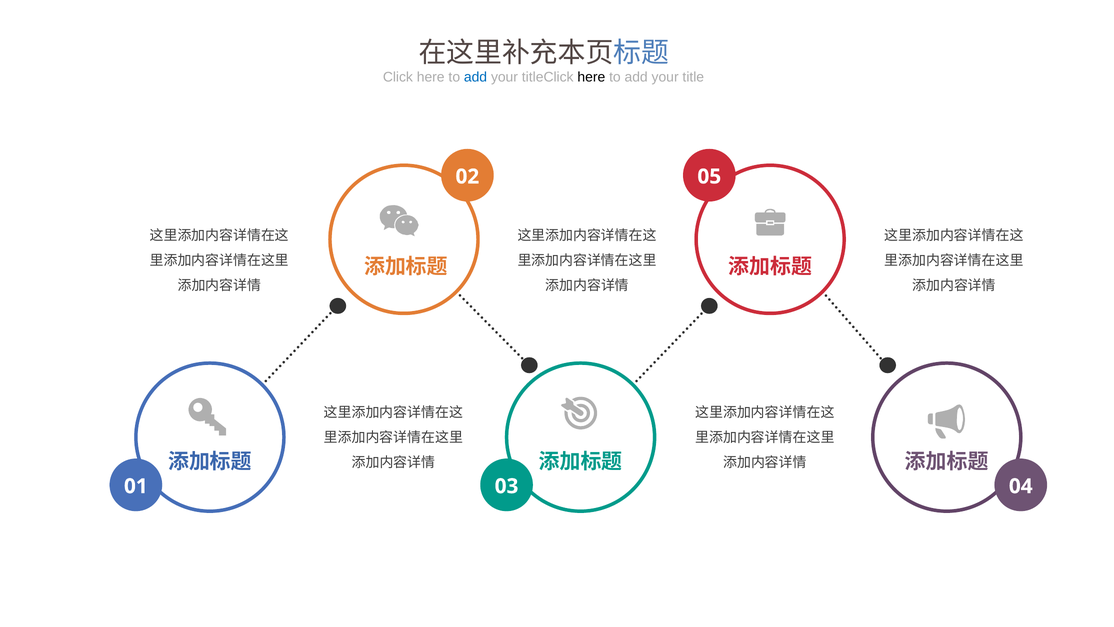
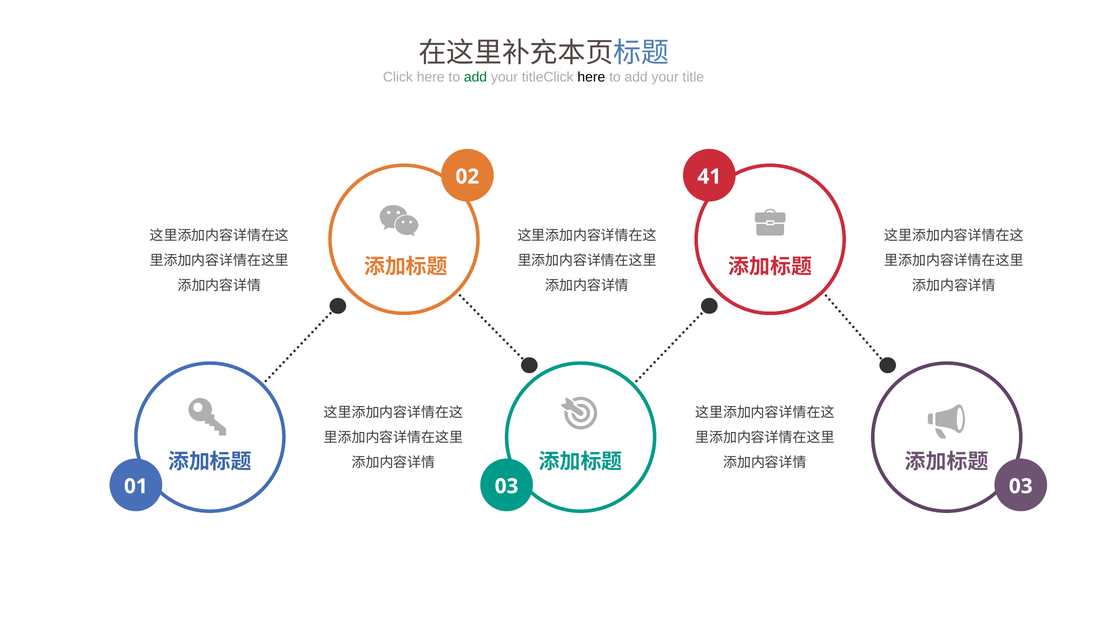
add colour: blue -> green (475, 77)
05: 05 -> 41 (709, 177)
03 04: 04 -> 03 (1021, 486)
